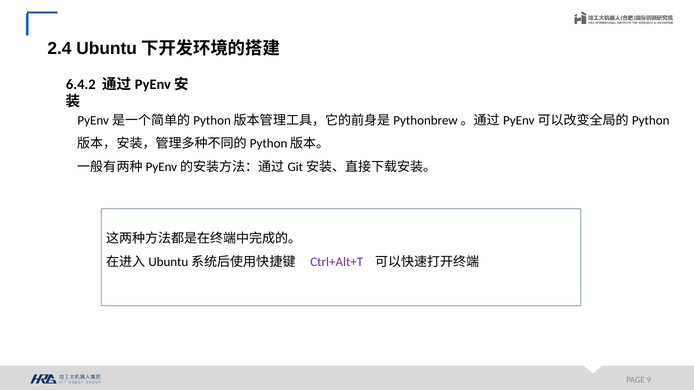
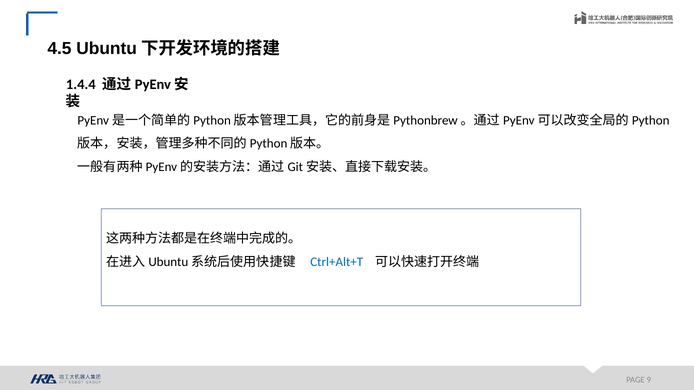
2.4: 2.4 -> 4.5 (59, 49)
6.4.2: 6.4.2 -> 1.4.4 (81, 84)
Ctrl+Alt+T colour: purple -> blue (337, 262)
